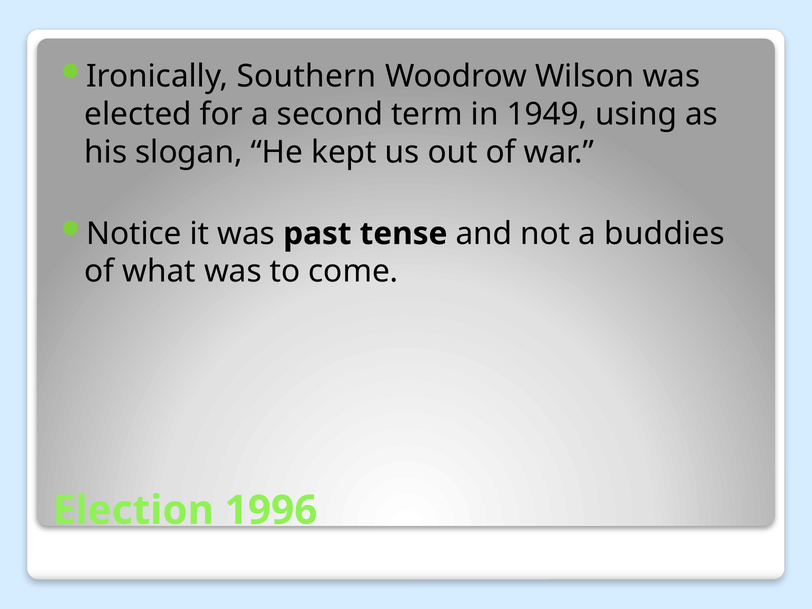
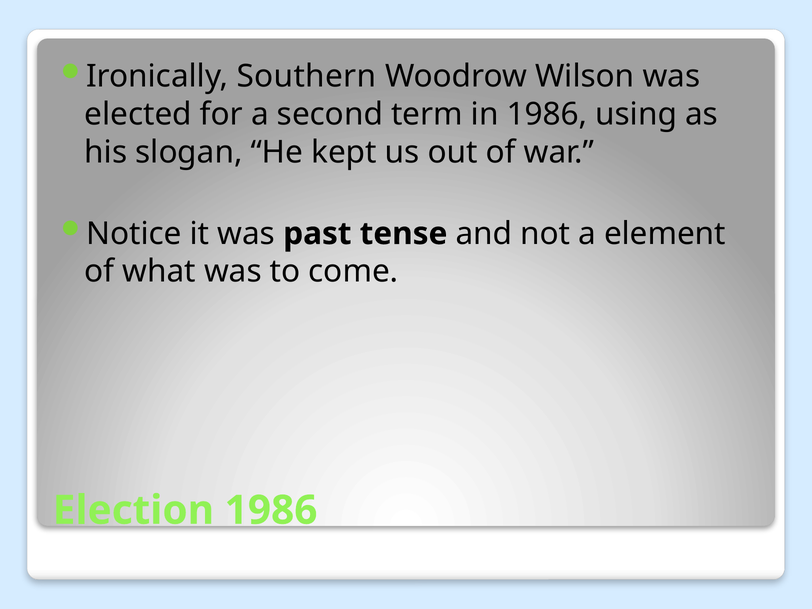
in 1949: 1949 -> 1986 (547, 114)
buddies: buddies -> element (665, 234)
Election 1996: 1996 -> 1986 (271, 510)
